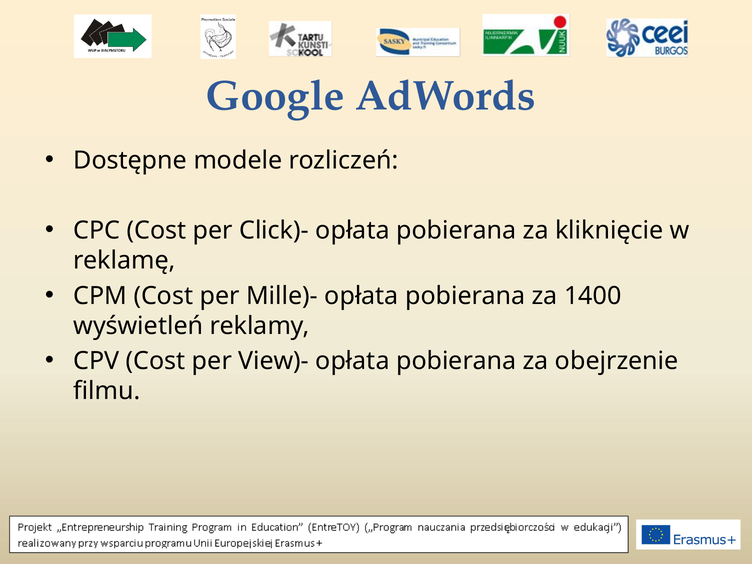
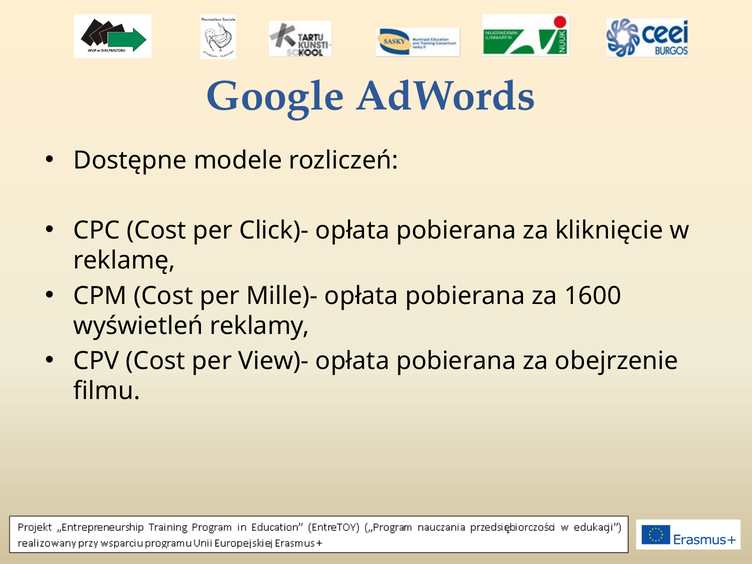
1400: 1400 -> 1600 (593, 296)
